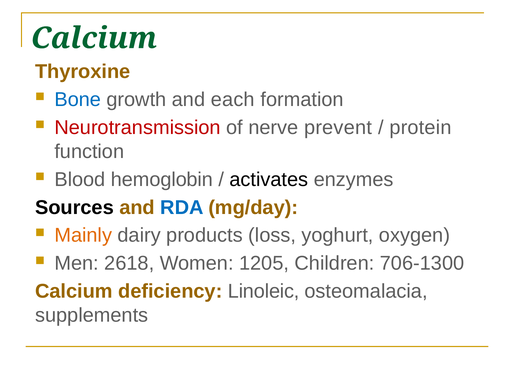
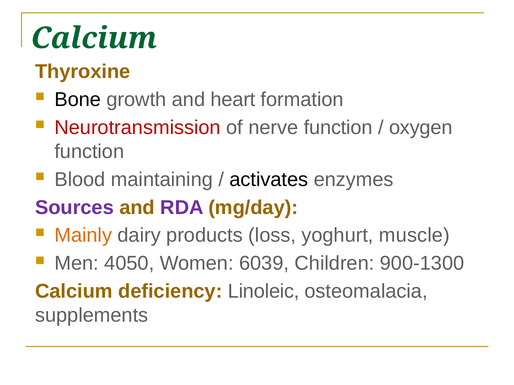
Bone colour: blue -> black (78, 100)
each: each -> heart (233, 100)
nerve prevent: prevent -> function (338, 128)
protein: protein -> oxygen (421, 128)
hemoglobin: hemoglobin -> maintaining (162, 180)
Sources colour: black -> purple (74, 208)
RDA colour: blue -> purple (182, 208)
oxygen: oxygen -> muscle (414, 236)
2618: 2618 -> 4050 (129, 264)
1205: 1205 -> 6039 (264, 264)
706-1300: 706-1300 -> 900-1300 (422, 264)
